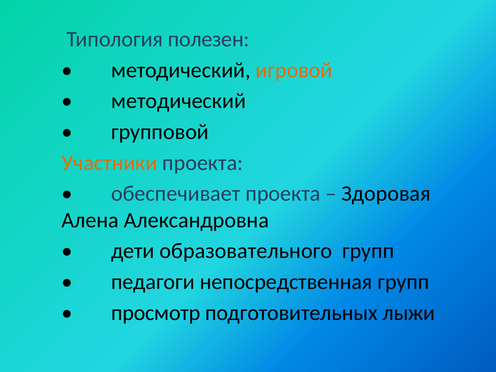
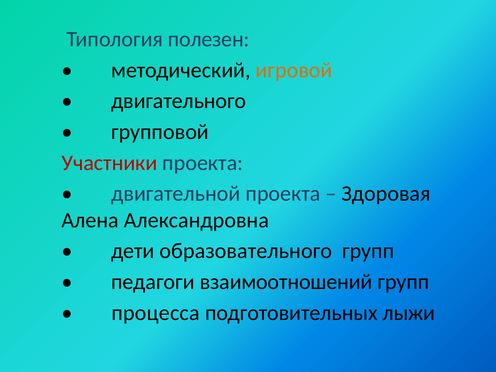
методический: методический -> двигательного (179, 101)
Участники colour: orange -> red (109, 163)
обеспечивает: обеспечивает -> двигательной (176, 194)
непосредственная: непосредственная -> взаимоотношений (286, 282)
просмотр: просмотр -> процесса (156, 313)
